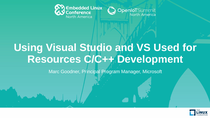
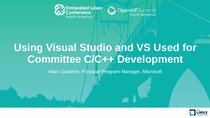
Resources: Resources -> Committee (54, 59)
